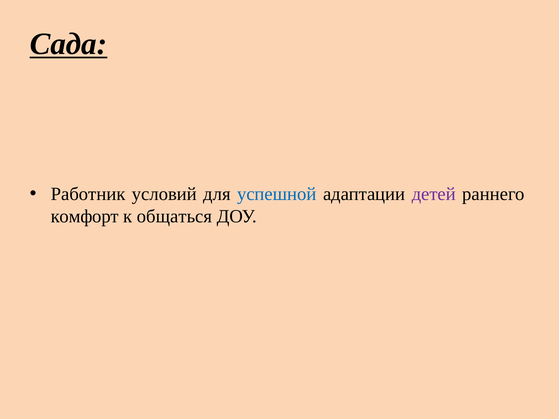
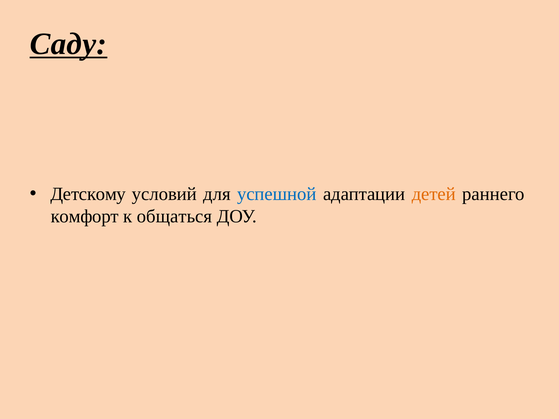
Сада: Сада -> Саду (68, 44)
Работник: Работник -> Детскому (88, 194)
детей colour: purple -> orange (434, 194)
